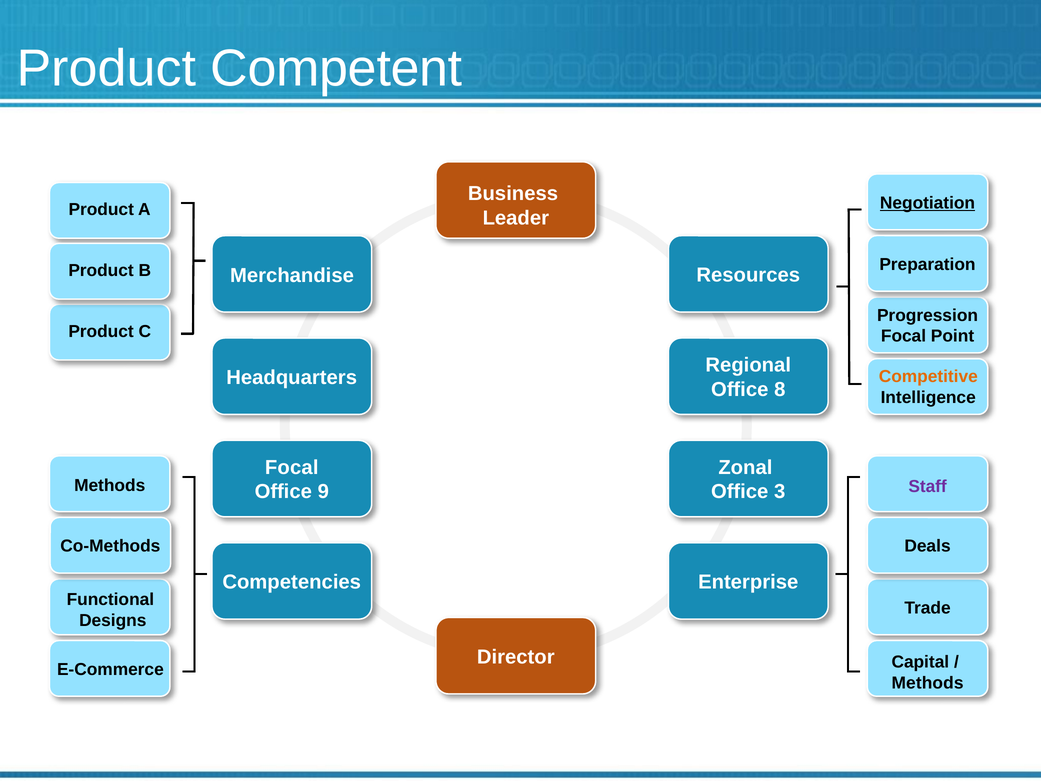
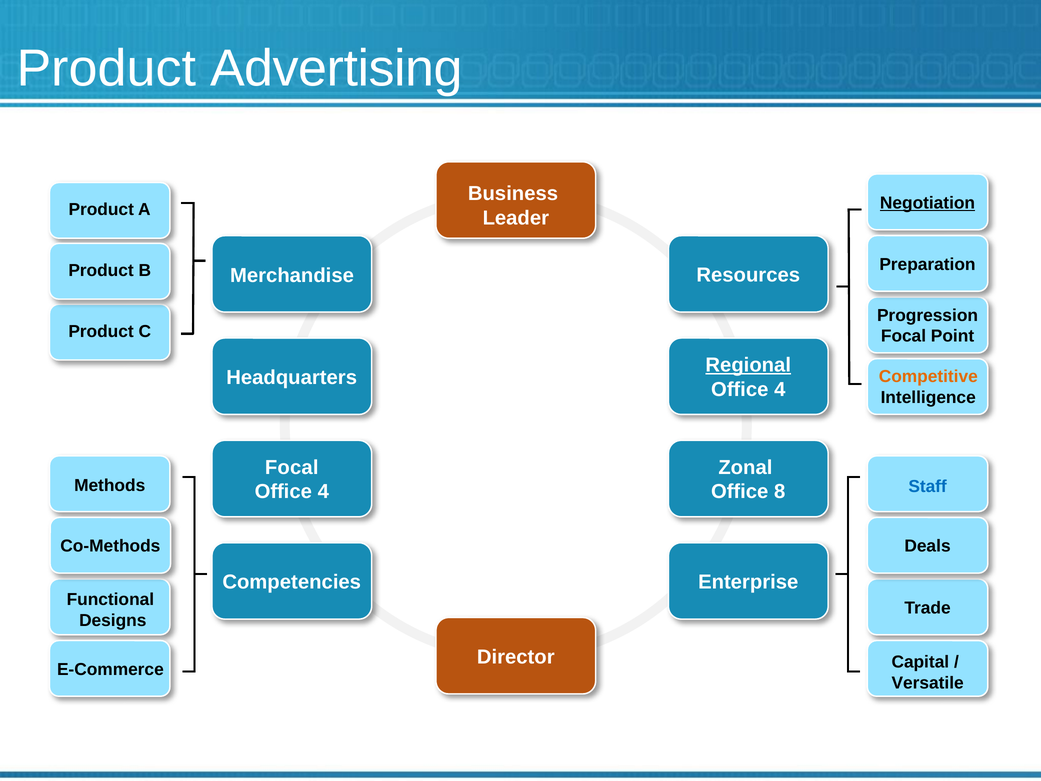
Competent: Competent -> Advertising (336, 68)
Regional underline: none -> present (748, 365)
8: 8 -> 4 (780, 389)
Staff colour: purple -> blue (928, 486)
9: 9 -> 4 (323, 492)
3: 3 -> 8 (780, 492)
Methods: Methods -> Versatile (928, 683)
